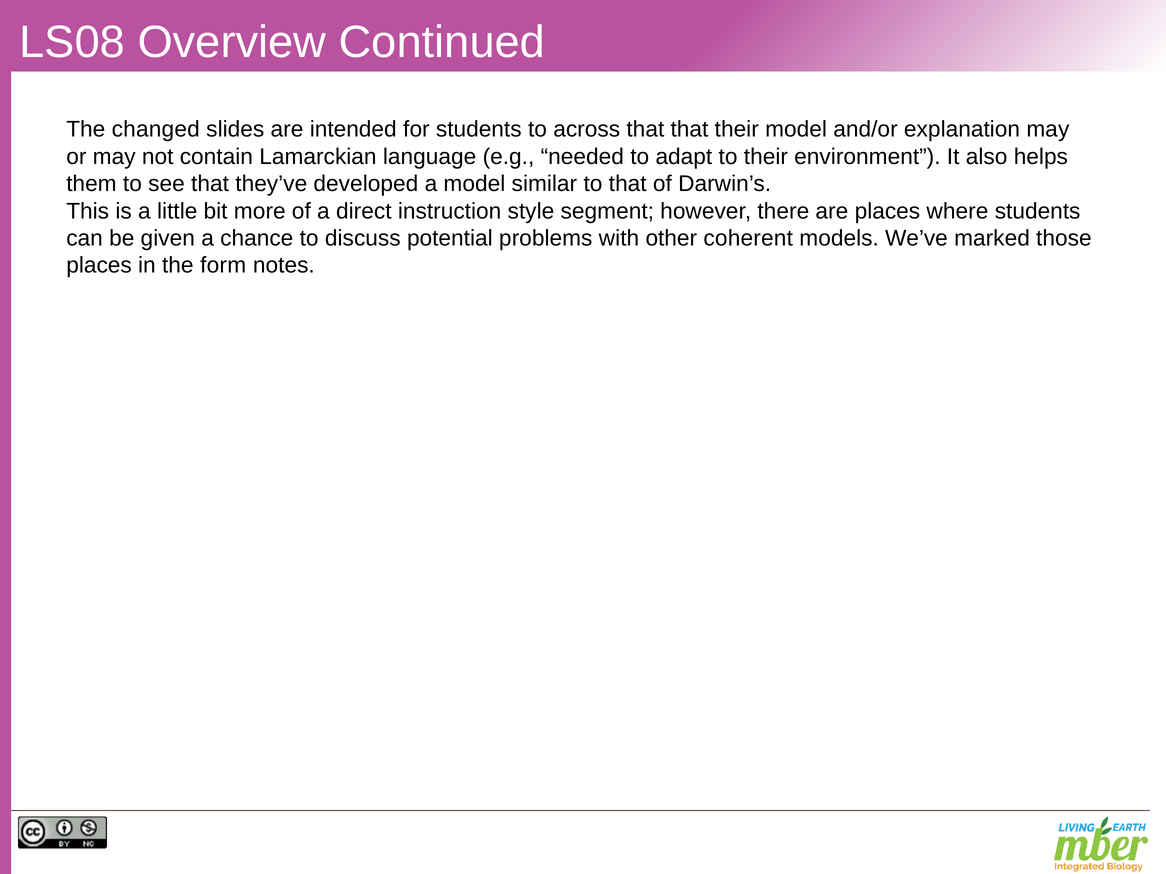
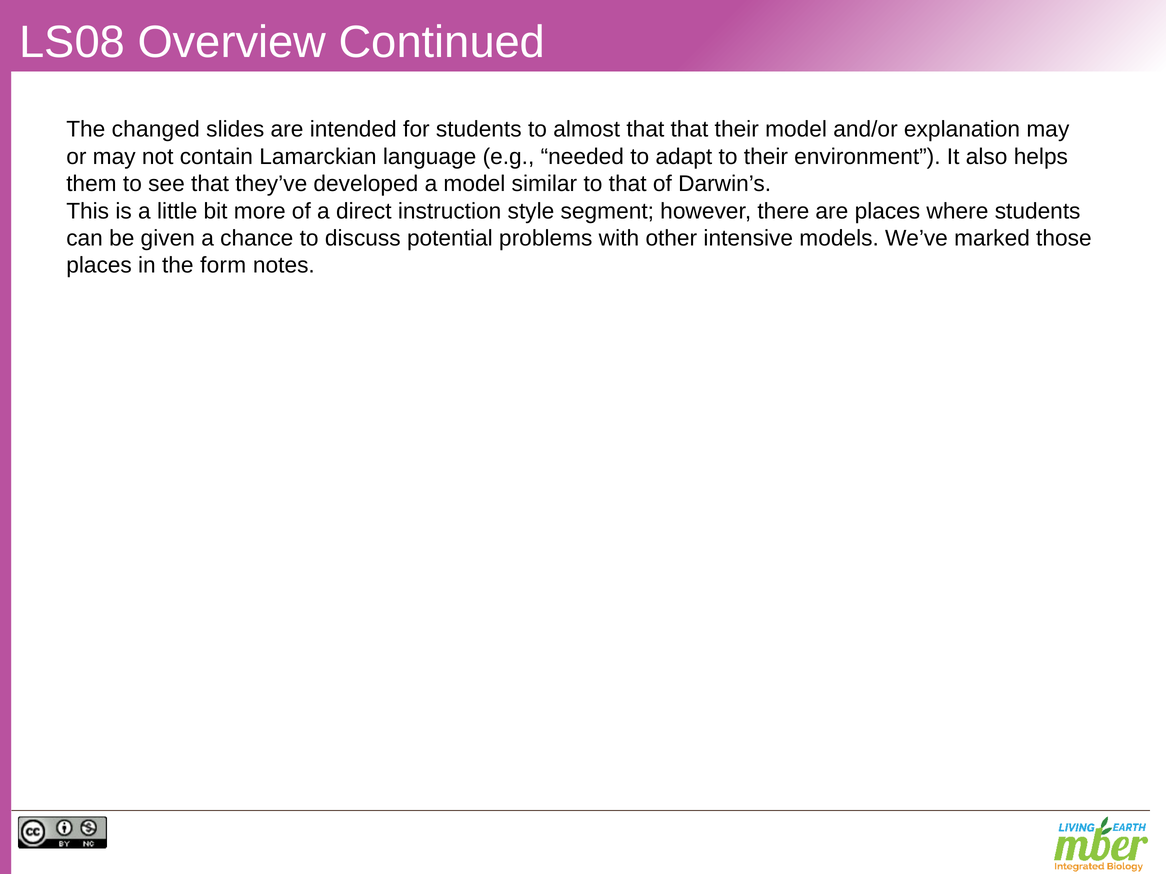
across: across -> almost (587, 130)
coherent: coherent -> intensive (748, 238)
